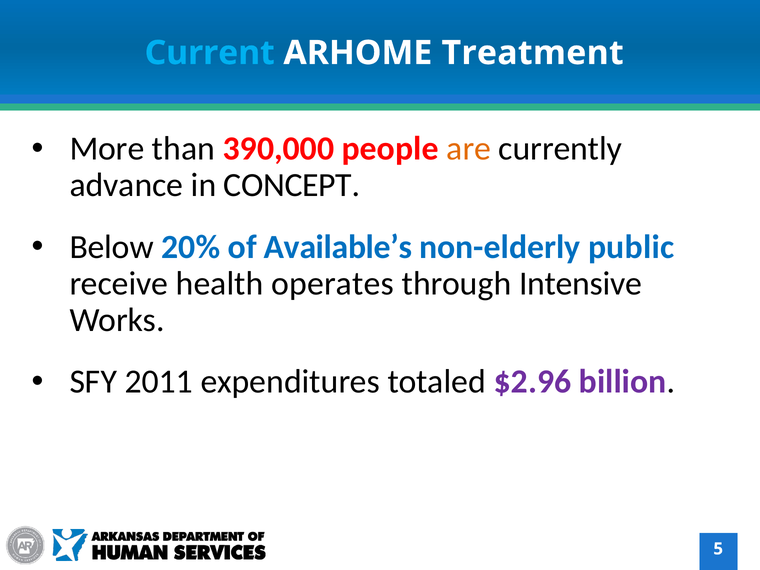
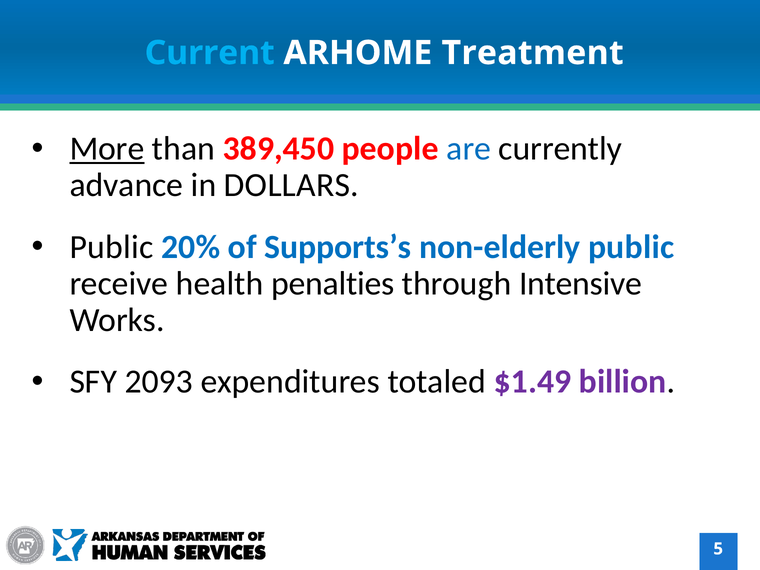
More underline: none -> present (107, 149)
390,000: 390,000 -> 389,450 (278, 149)
are colour: orange -> blue (469, 149)
CONCEPT: CONCEPT -> DOLLARS (291, 185)
Below: Below -> Public (111, 247)
Available’s: Available’s -> Supports’s (338, 247)
operates: operates -> penalties (333, 283)
2011: 2011 -> 2093 (159, 382)
$2.96: $2.96 -> $1.49 (533, 382)
